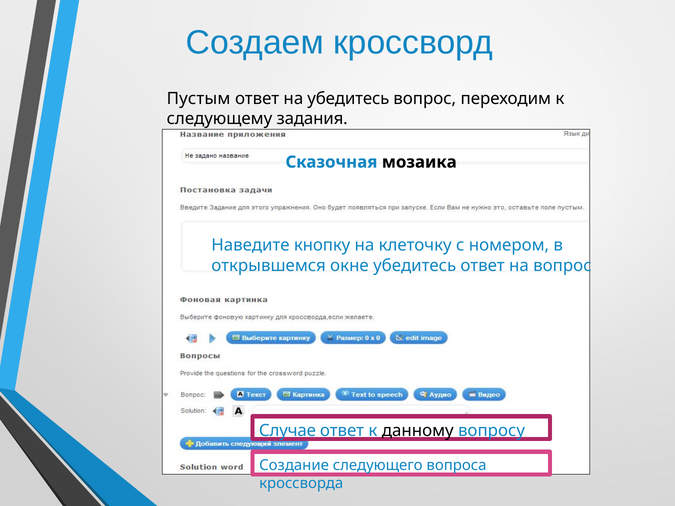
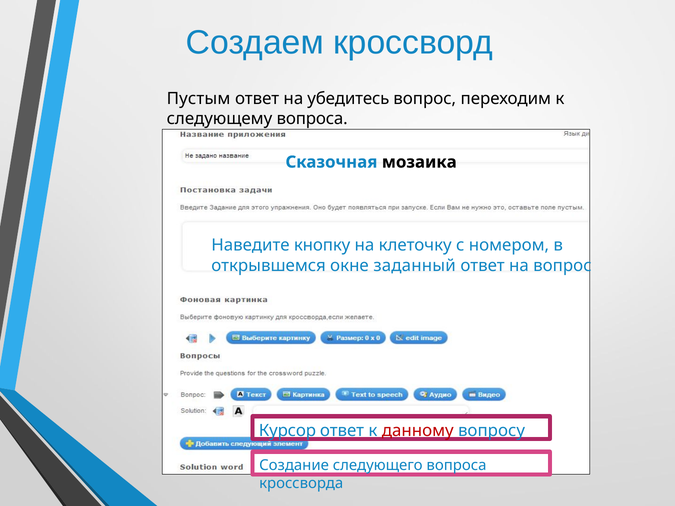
следующему задания: задания -> вопроса (312, 119)
окне убедитесь: убедитесь -> заданный (415, 266)
Случае: Случае -> Курсор (287, 431)
данному colour: black -> red (418, 431)
